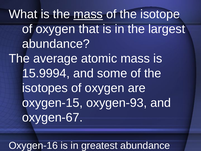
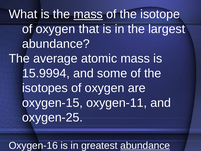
oxygen-93: oxygen-93 -> oxygen-11 (117, 103)
oxygen-67: oxygen-67 -> oxygen-25 (52, 117)
abundance underline: none -> present (145, 145)
